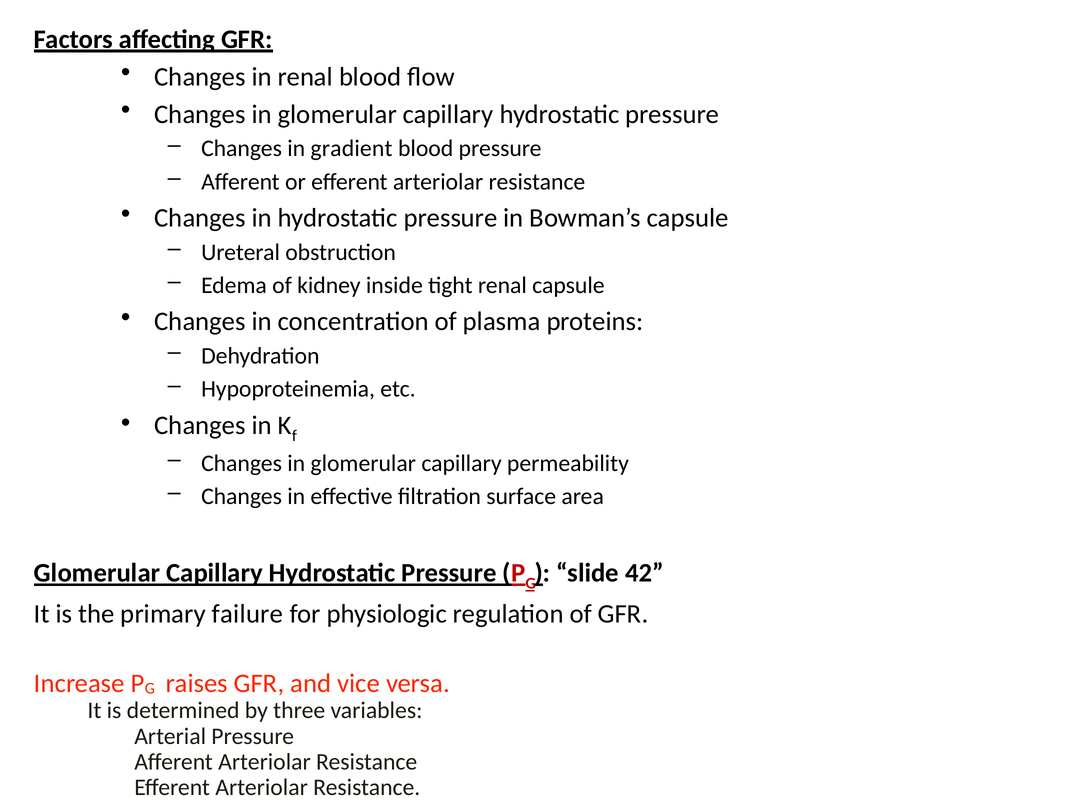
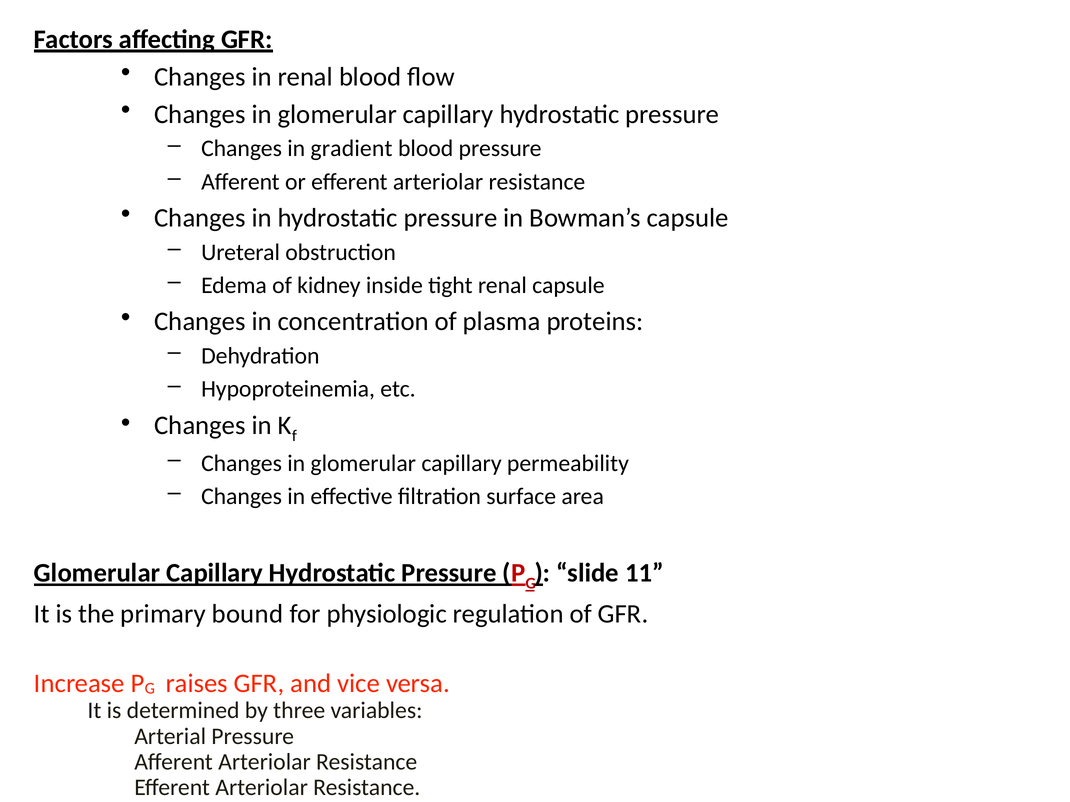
42: 42 -> 11 (644, 574)
failure: failure -> bound (247, 615)
